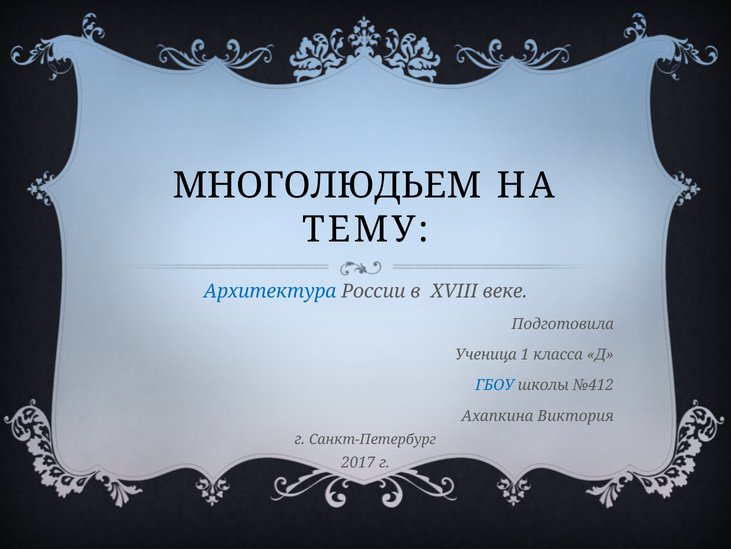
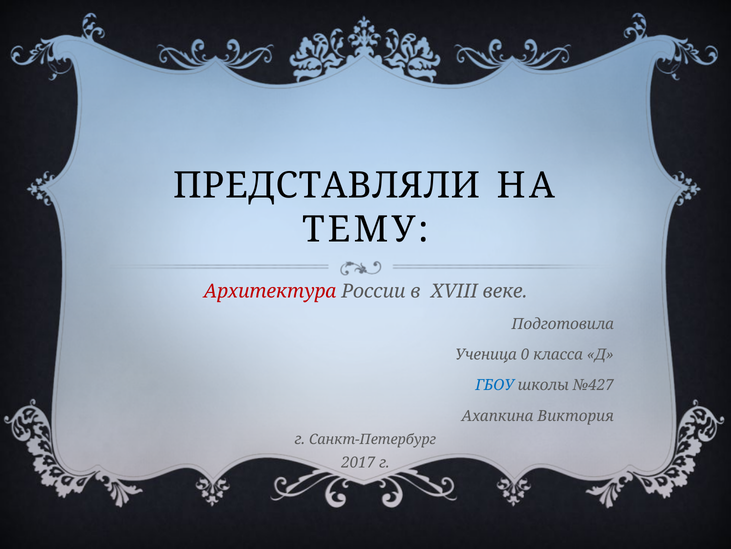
МНОГОЛЮДЬЕМ: МНОГОЛЮДЬЕМ -> ПРЕДСТАВЛЯЛИ (327, 185)
Архитектура colour: blue -> red (270, 291)
1: 1 -> 0 (525, 354)
№412: №412 -> №427 (593, 385)
